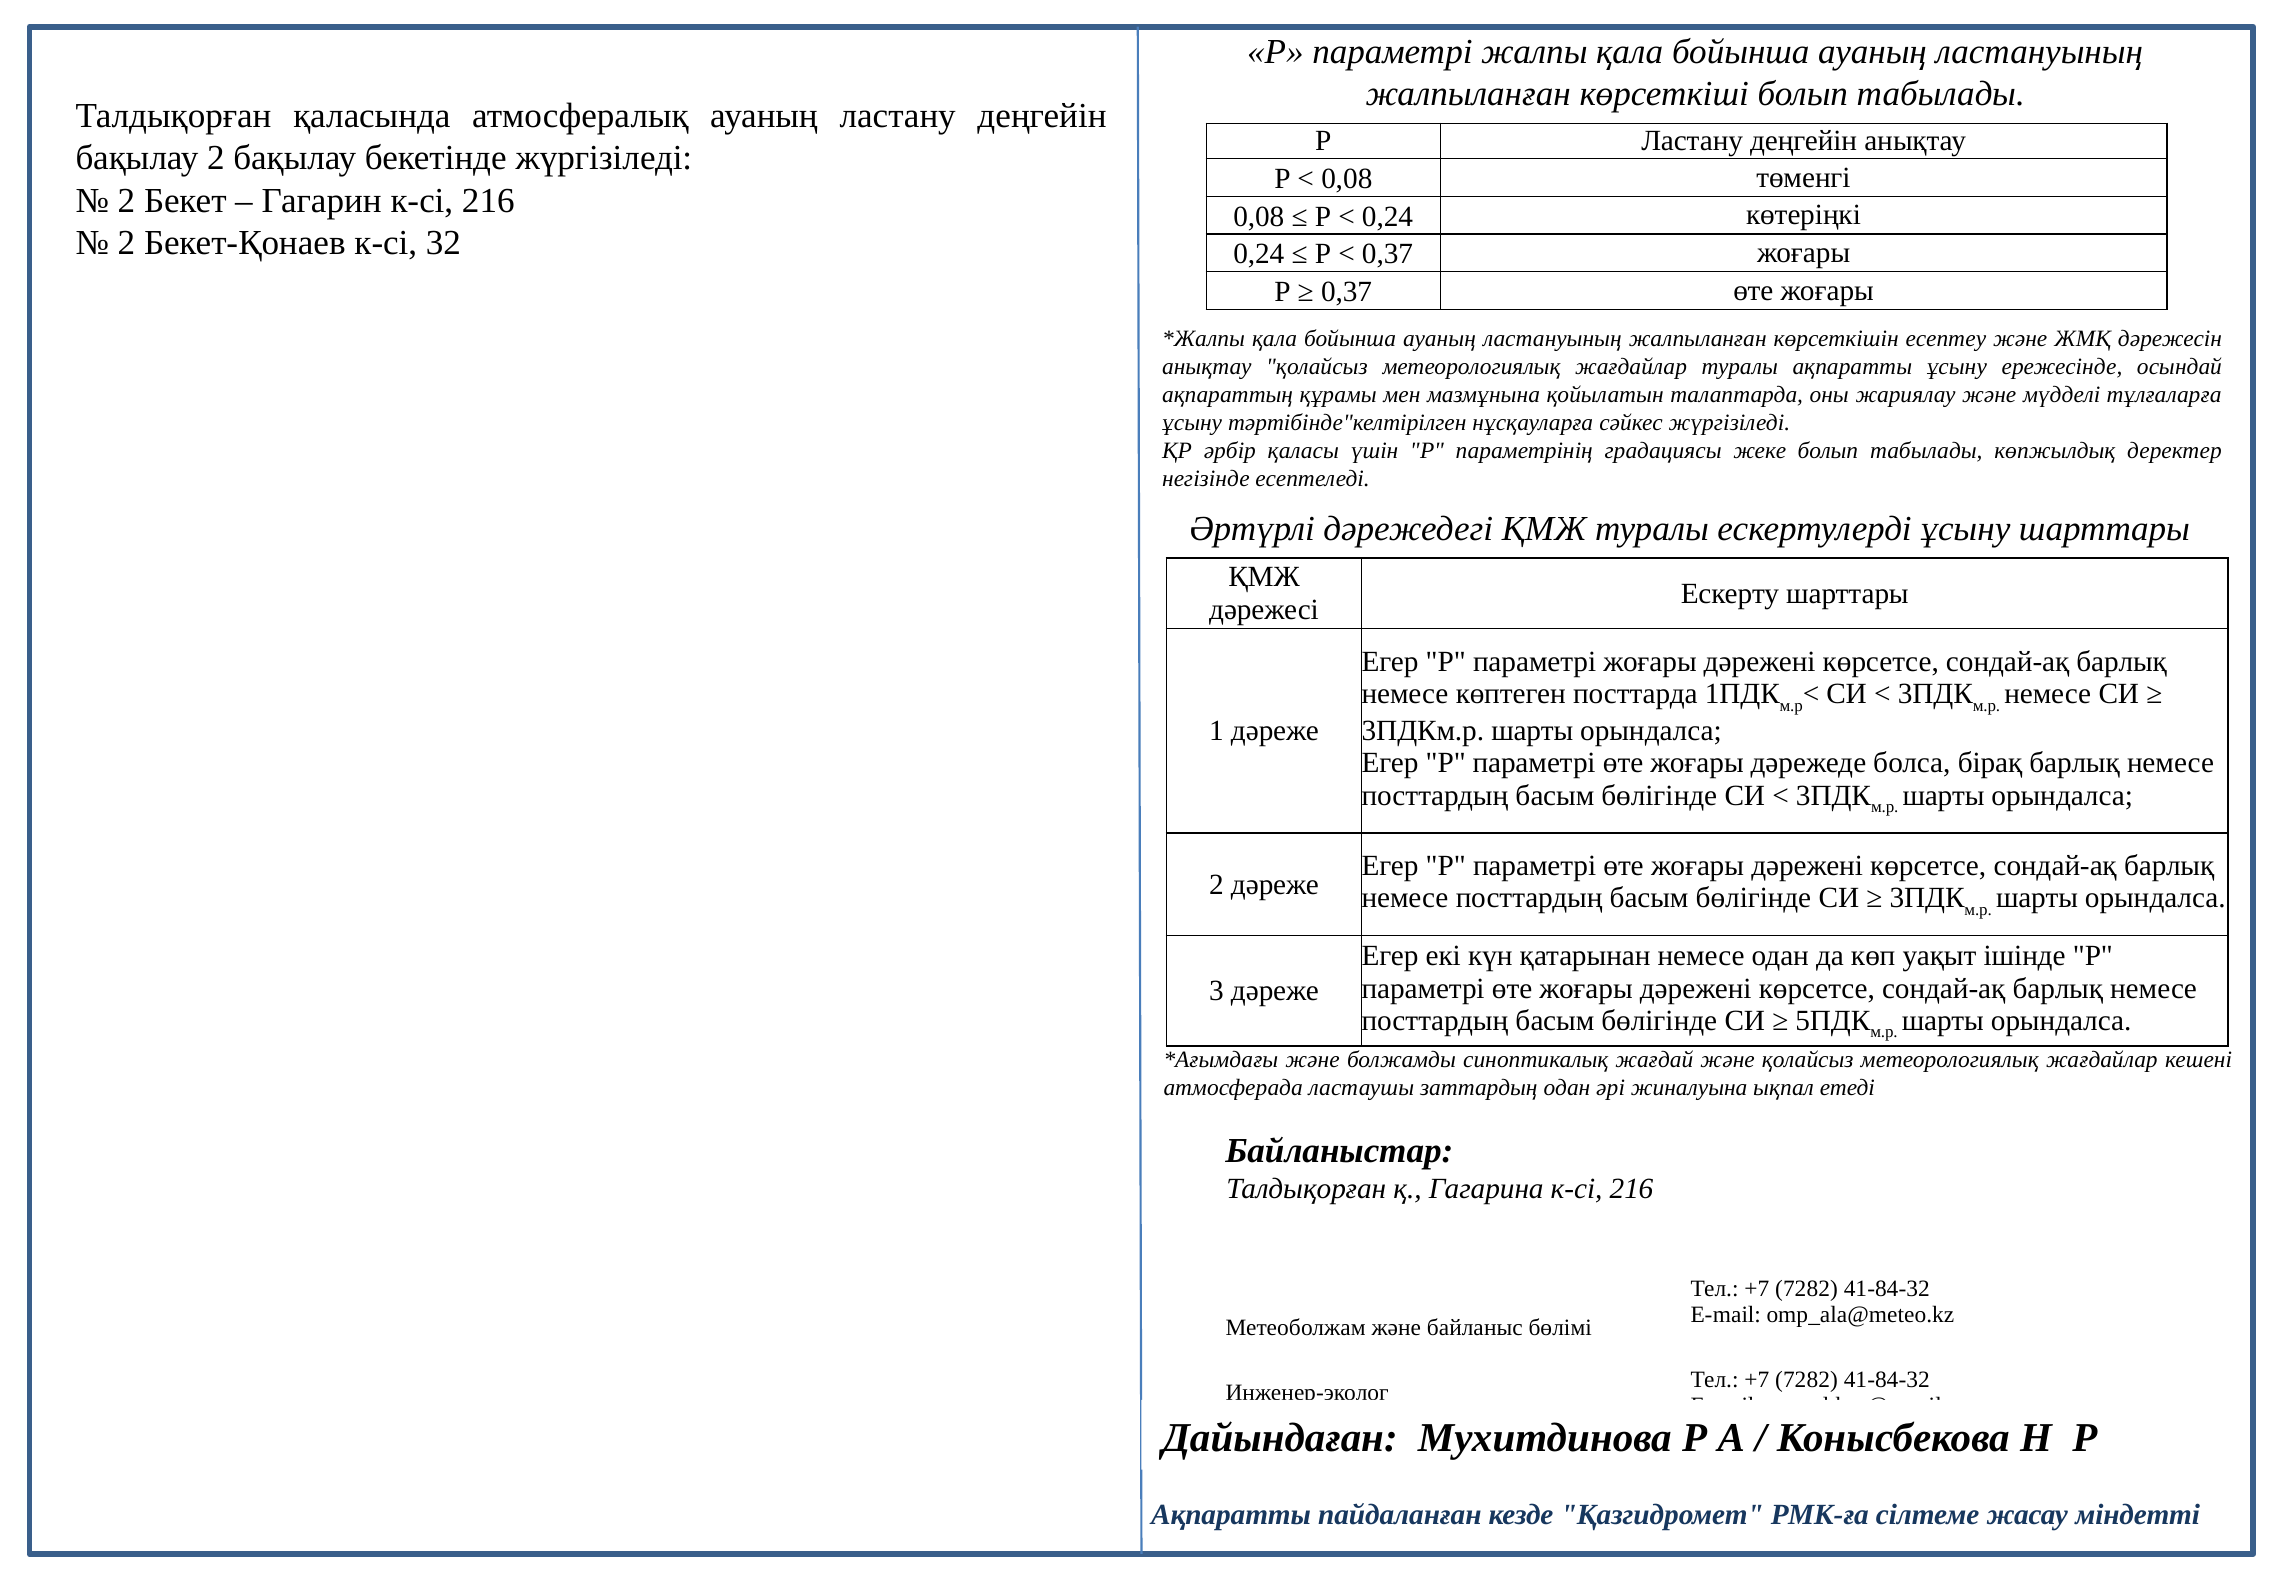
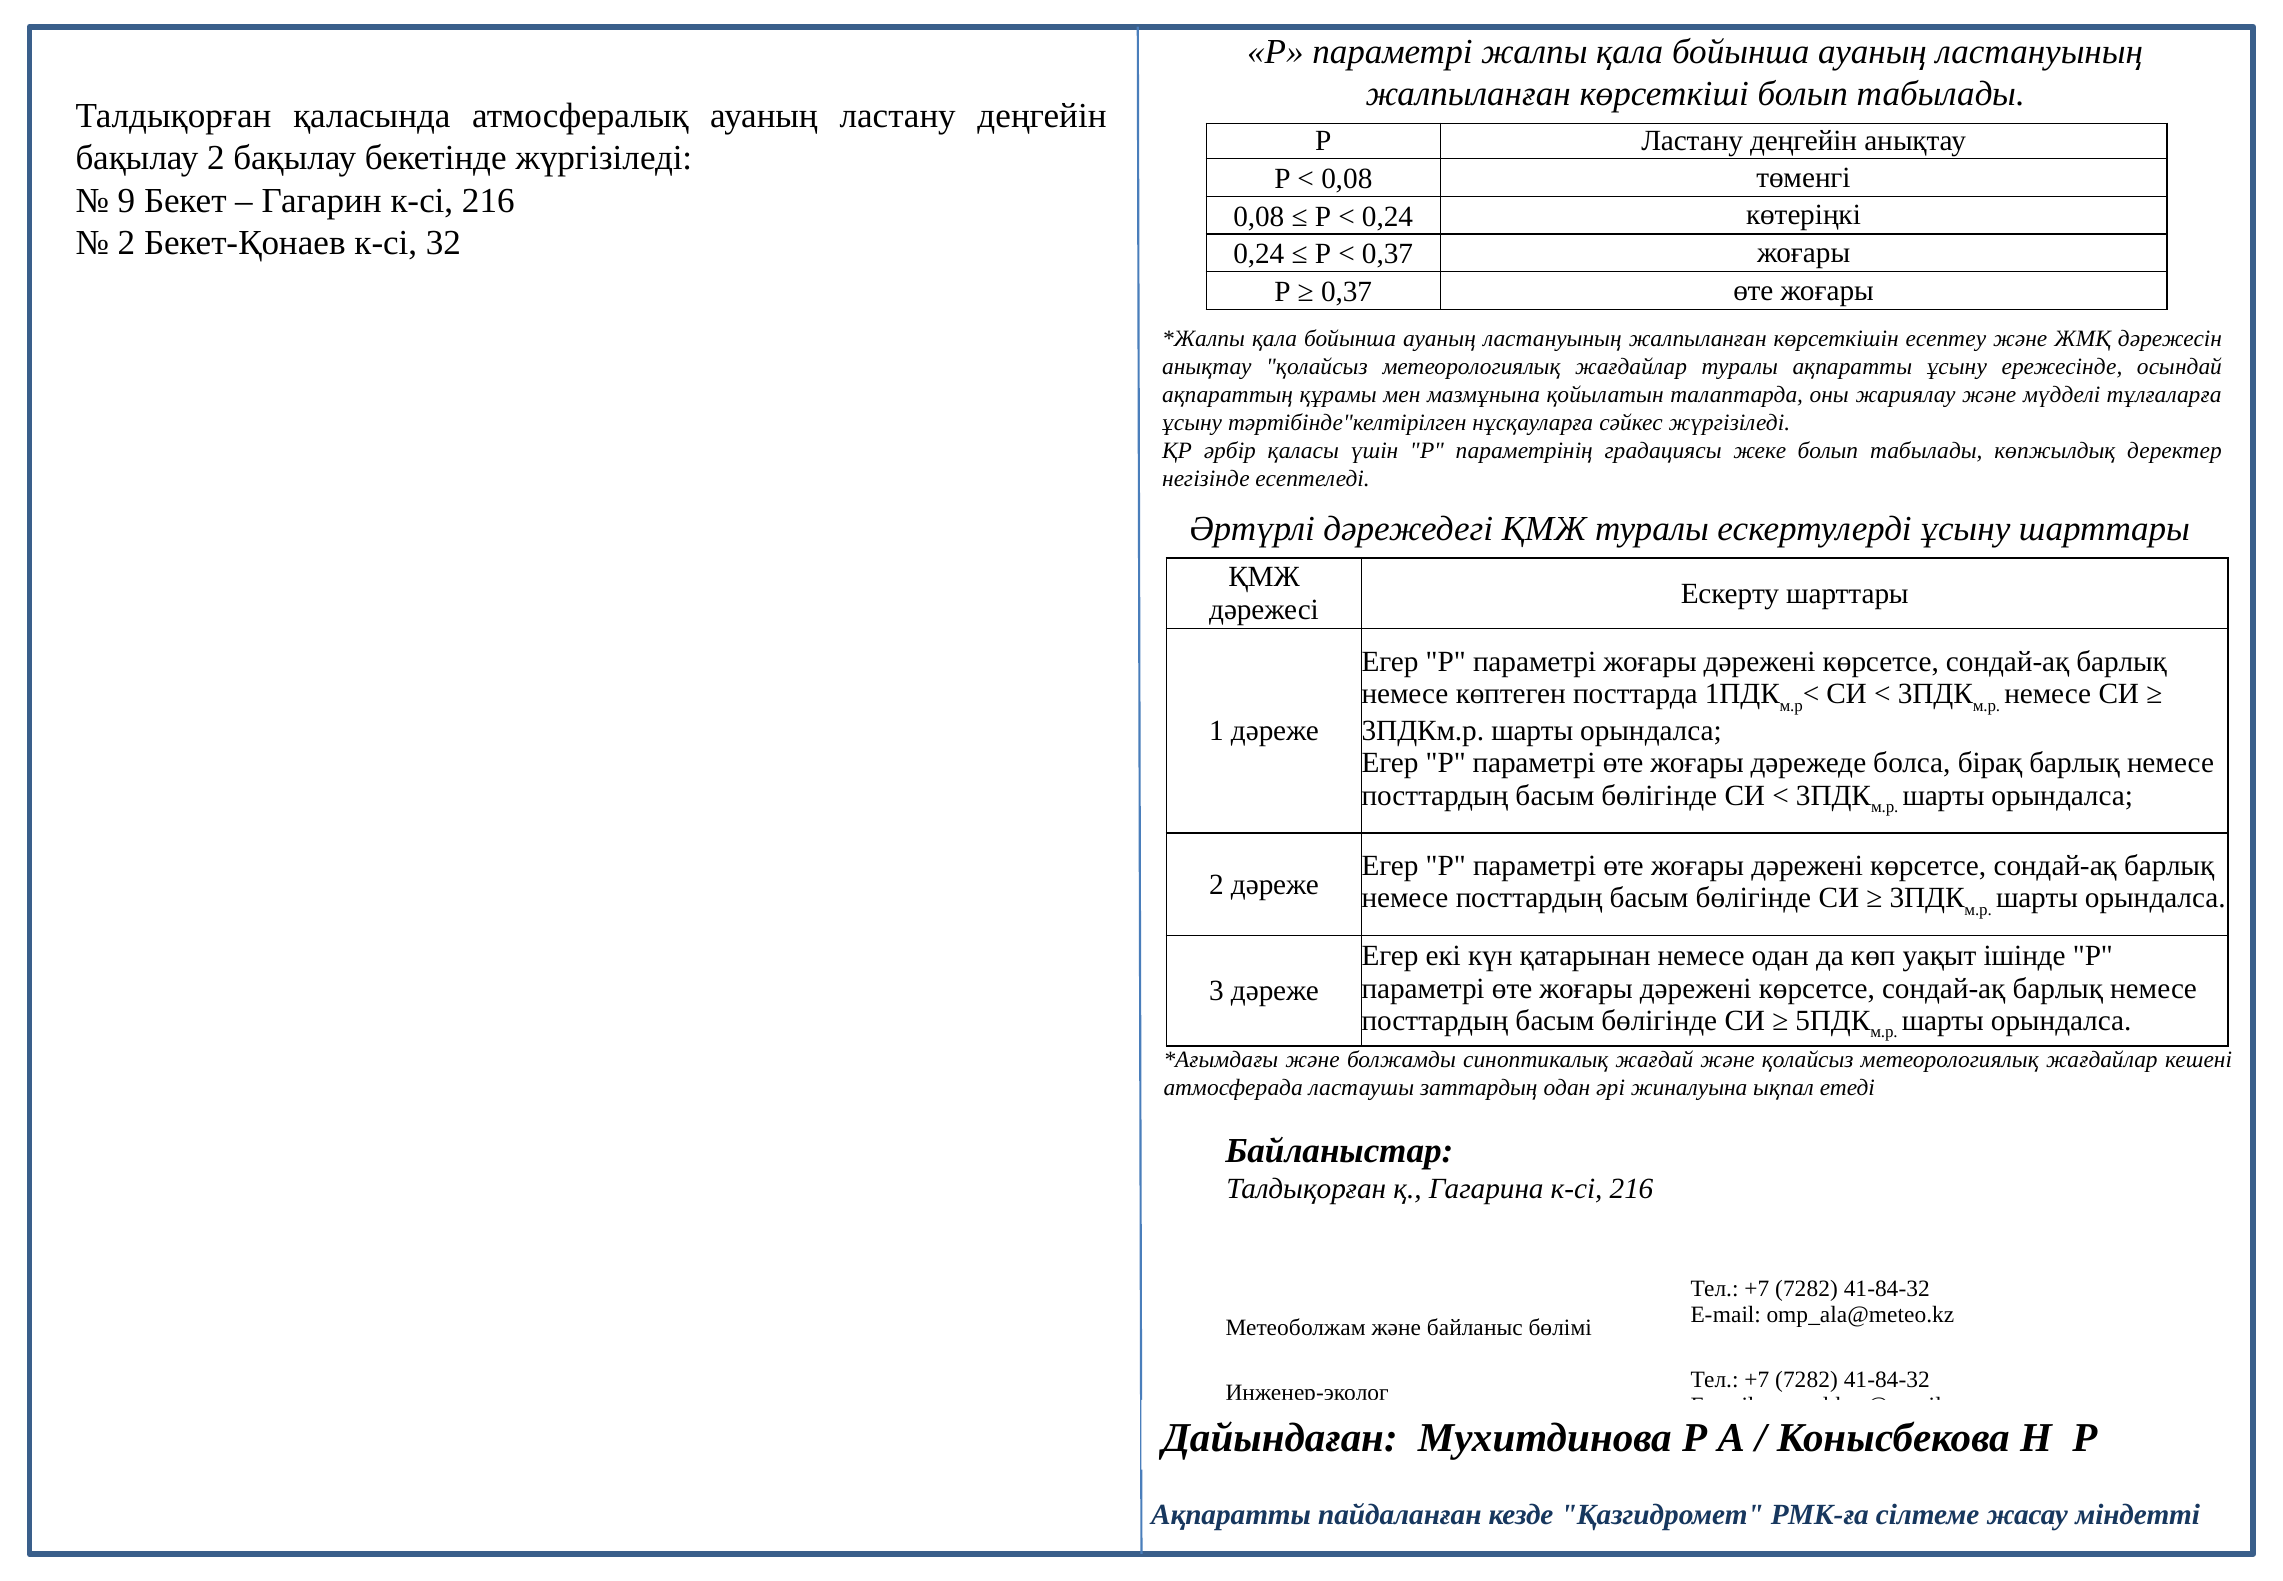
2: 2 -> 9 (127, 200)
